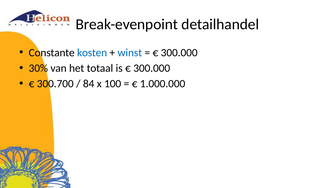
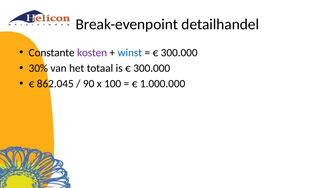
kosten colour: blue -> purple (92, 53)
300.700: 300.700 -> 862.045 (55, 84)
84: 84 -> 90 (89, 84)
